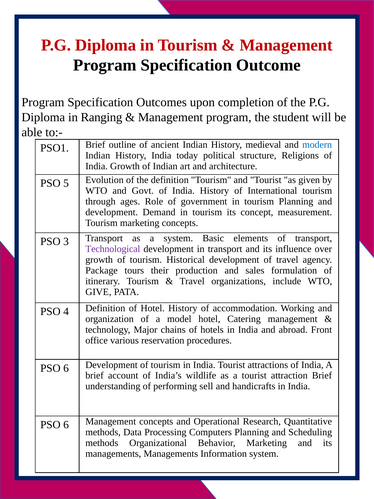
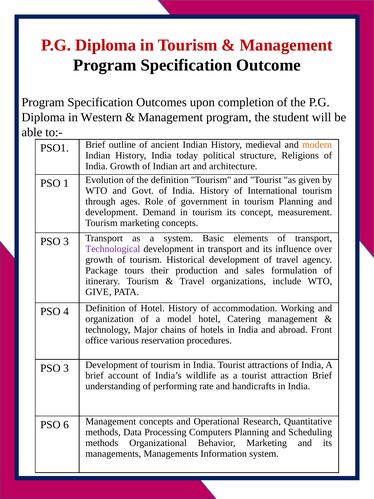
Ranging: Ranging -> Western (101, 117)
modern colour: blue -> orange (317, 145)
5: 5 -> 1 (66, 183)
6: 6 -> 3 (66, 368)
sell: sell -> rate (206, 386)
